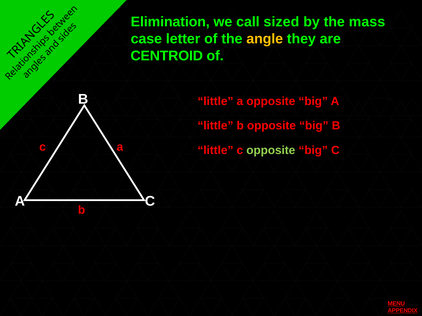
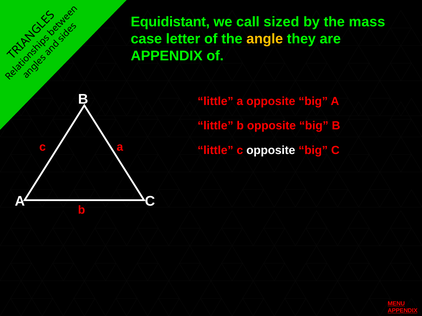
Elimination: Elimination -> Equidistant (170, 22)
CENTROID: CENTROID -> APPENDIX (167, 56)
opposite colour: light green -> white (271, 151)
